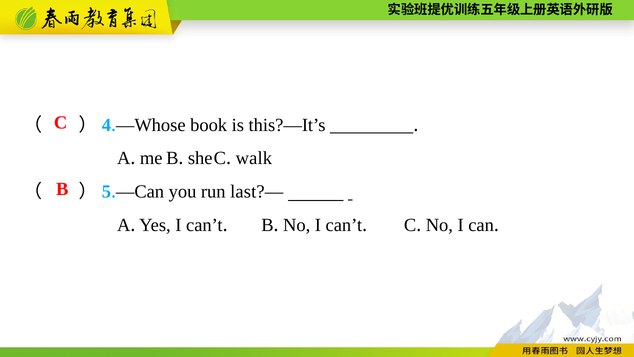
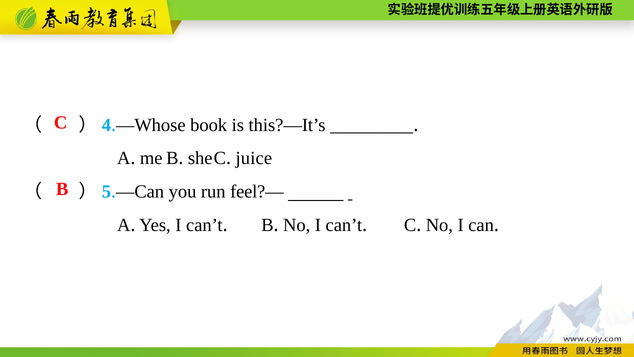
walk: walk -> juice (254, 158)
last?—: last?— -> feel?— (257, 191)
